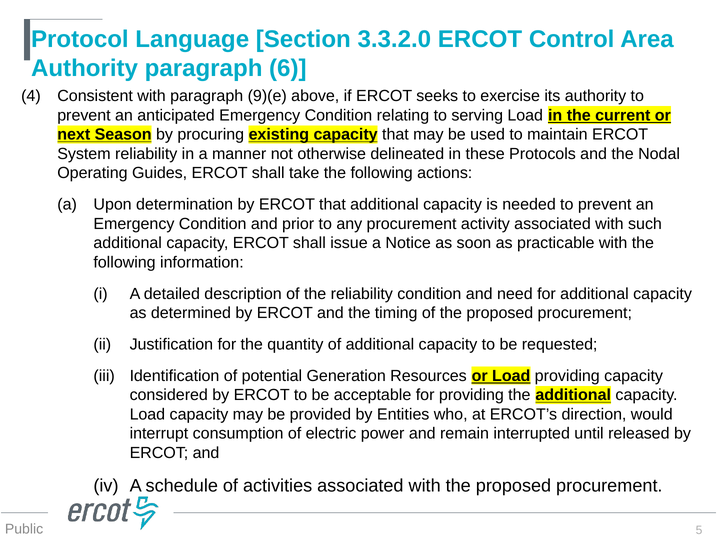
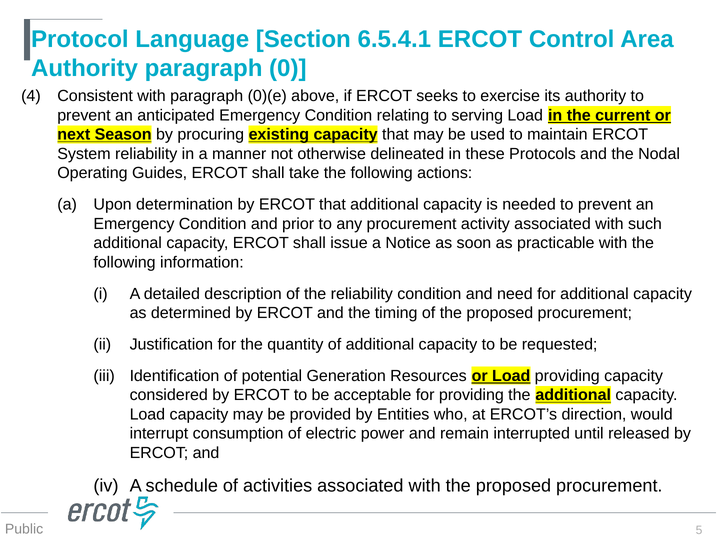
3.3.2.0: 3.3.2.0 -> 6.5.4.1 (394, 39)
6: 6 -> 0 (288, 68)
9)(e: 9)(e -> 0)(e (267, 96)
